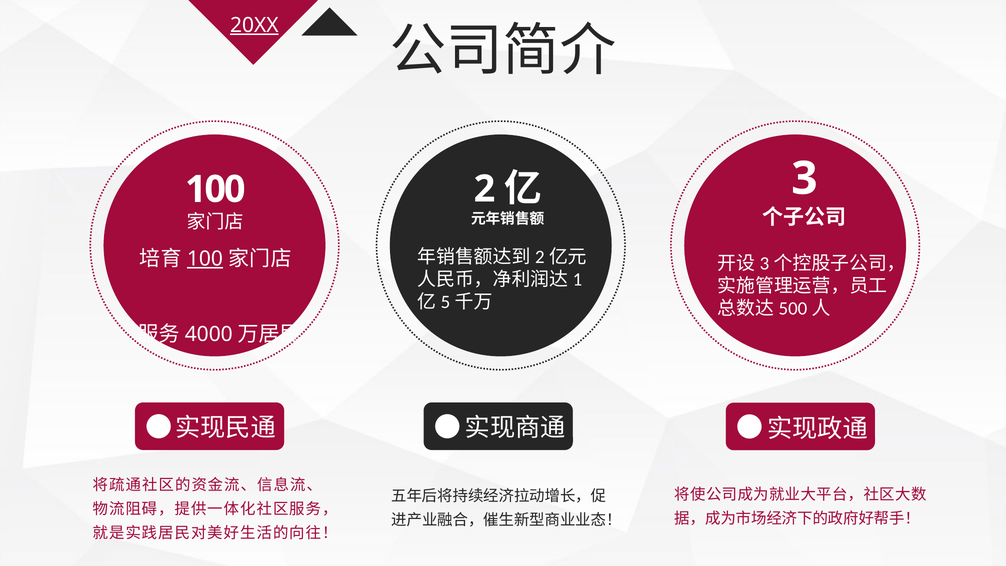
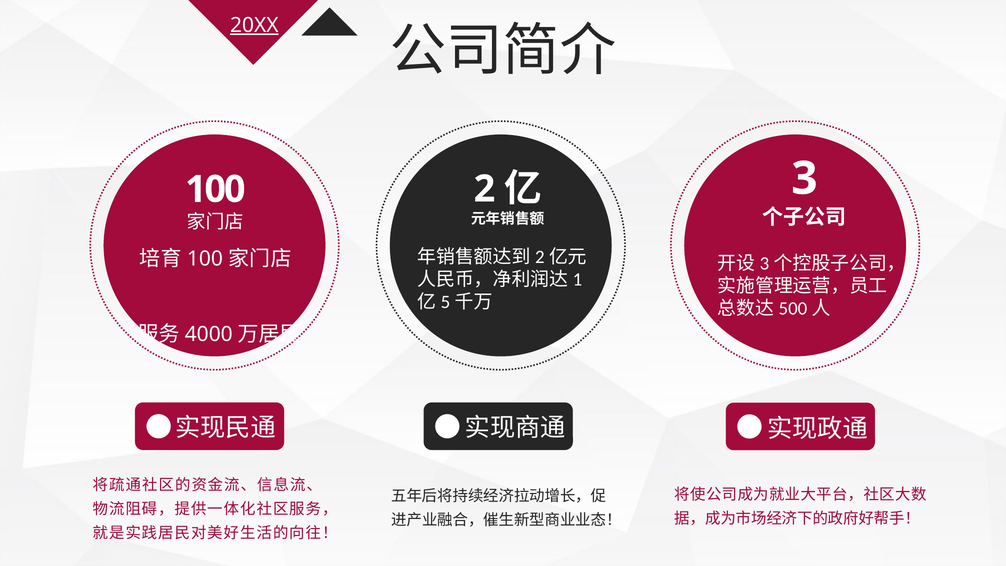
100 underline: present -> none (205, 259)
